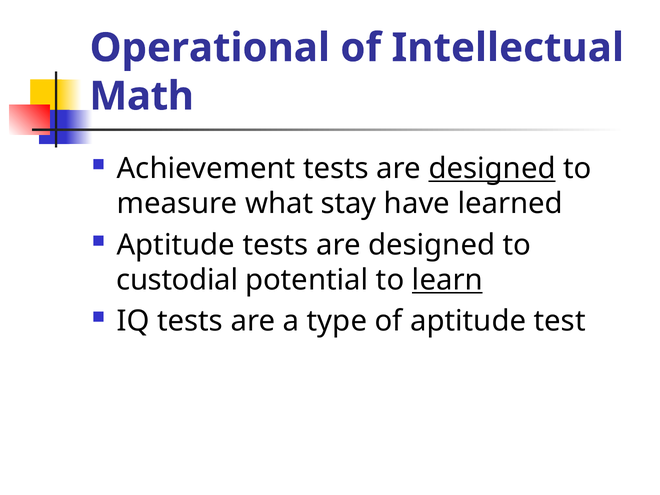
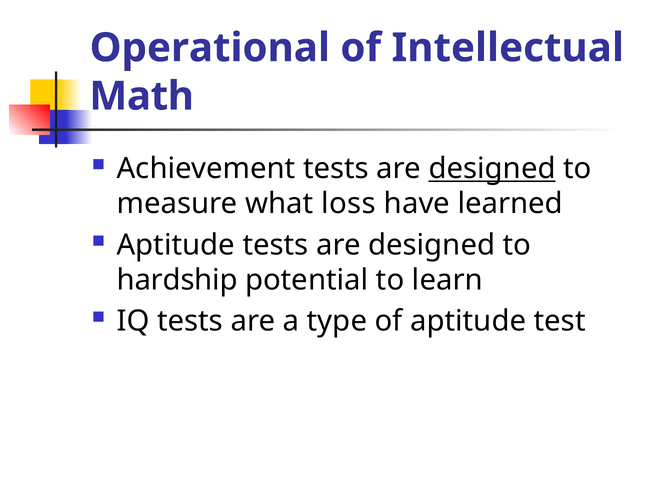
stay: stay -> loss (348, 204)
custodial: custodial -> hardship (177, 280)
learn underline: present -> none (447, 280)
